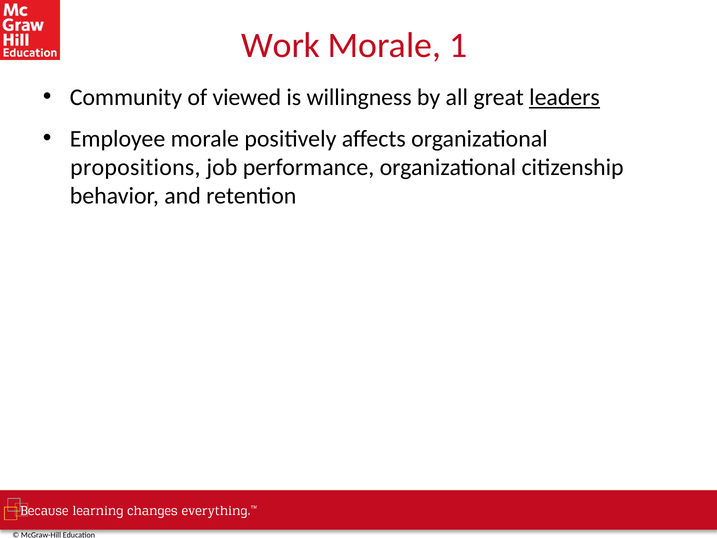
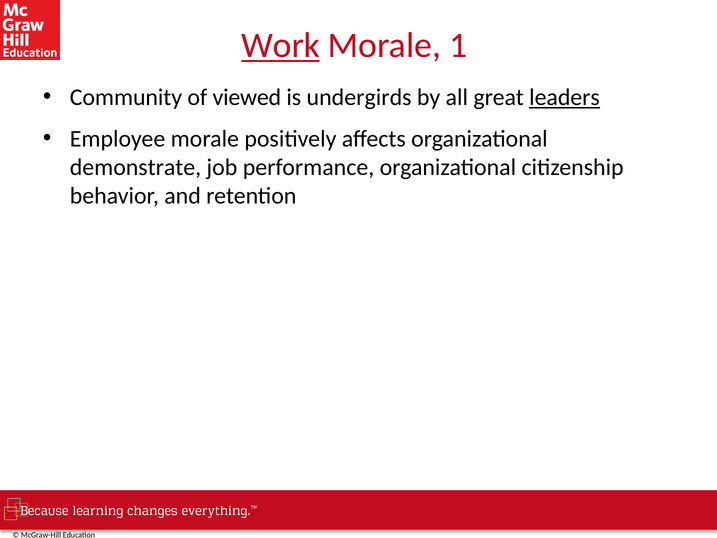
Work underline: none -> present (281, 45)
willingness: willingness -> undergirds (359, 97)
propositions: propositions -> demonstrate (135, 167)
